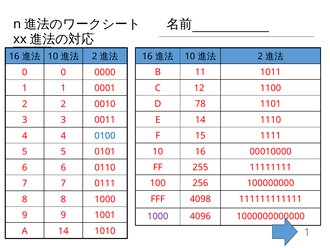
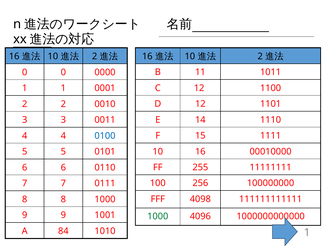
D 78: 78 -> 12 (200, 104)
1000 colour: purple -> green (158, 216)
A 14: 14 -> 84 (63, 231)
